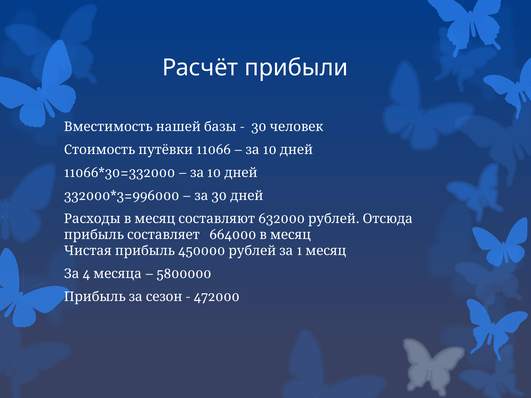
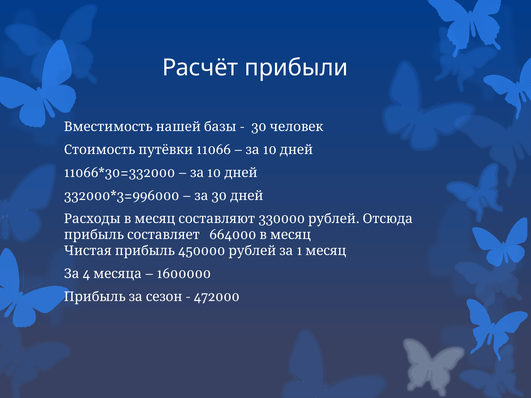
632000: 632000 -> 330000 (282, 219)
5800000: 5800000 -> 1600000 (184, 274)
